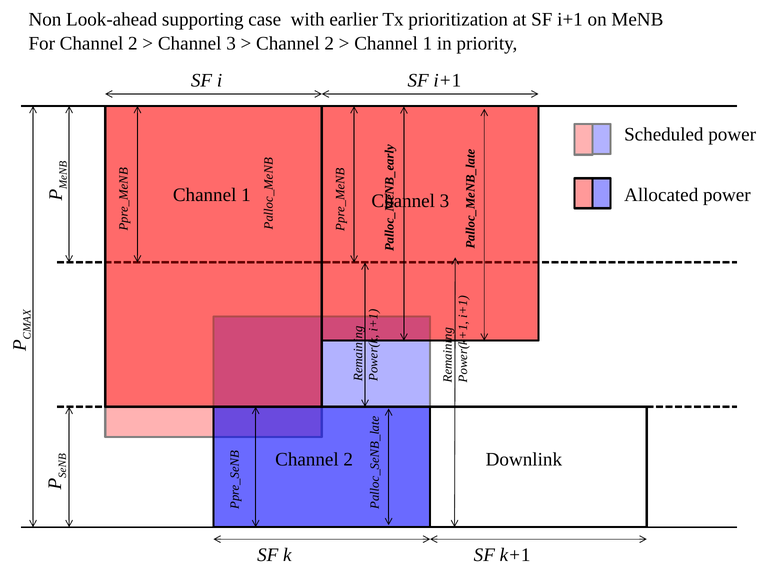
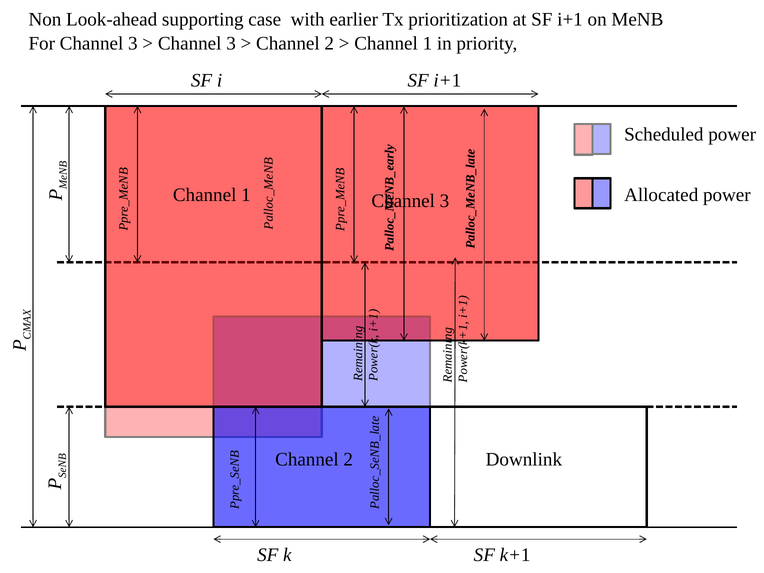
For Channel 2: 2 -> 3 (133, 44)
